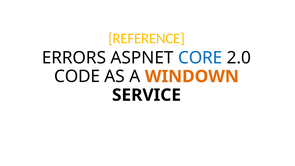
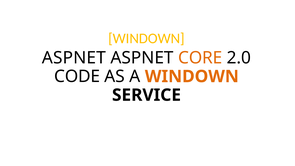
REFERENCE: REFERENCE -> WINDOWN (146, 38)
ERRORS: ERRORS -> ASPNET (74, 58)
CORE colour: blue -> orange (200, 58)
